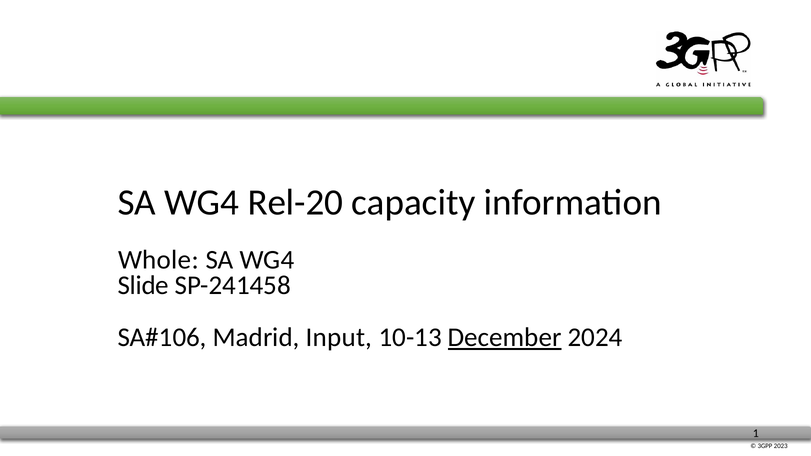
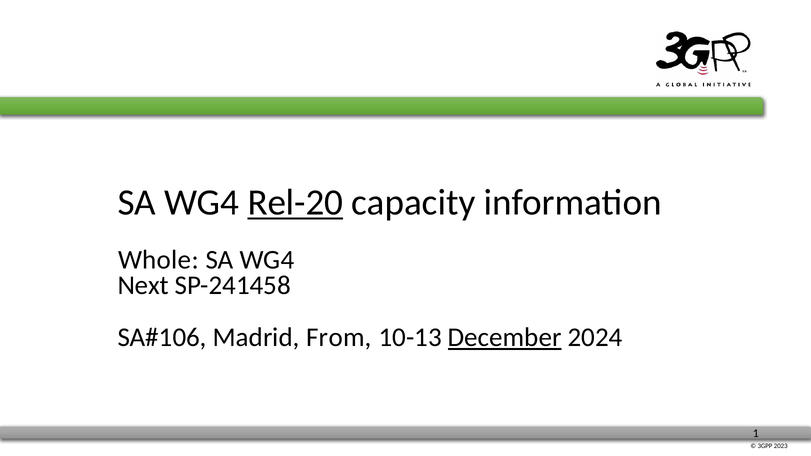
Rel-20 underline: none -> present (295, 202)
Slide: Slide -> Next (143, 286)
Input: Input -> From (339, 338)
